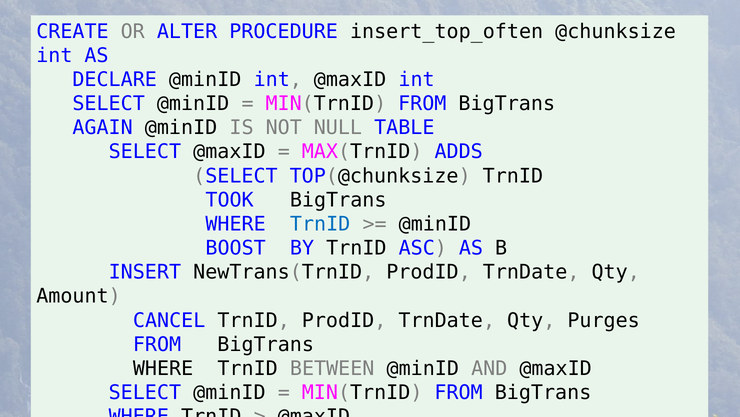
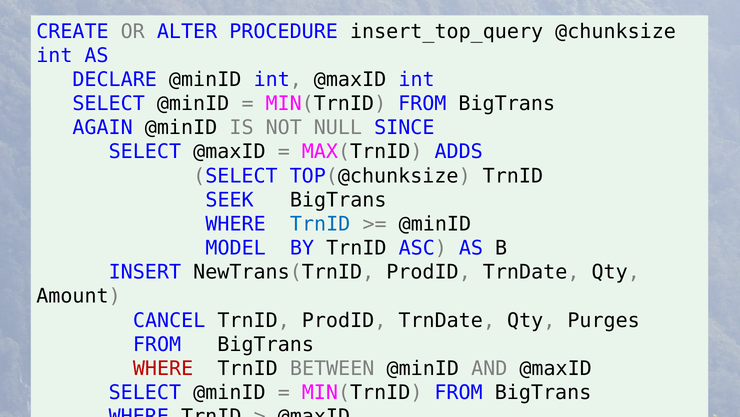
insert_top_often: insert_top_often -> insert_top_query (447, 31)
TABLE: TABLE -> SINCE (404, 128)
TOOK: TOOK -> SEEK (230, 200)
BOOST: BOOST -> MODEL (236, 248)
WHERE colour: black -> red (163, 368)
